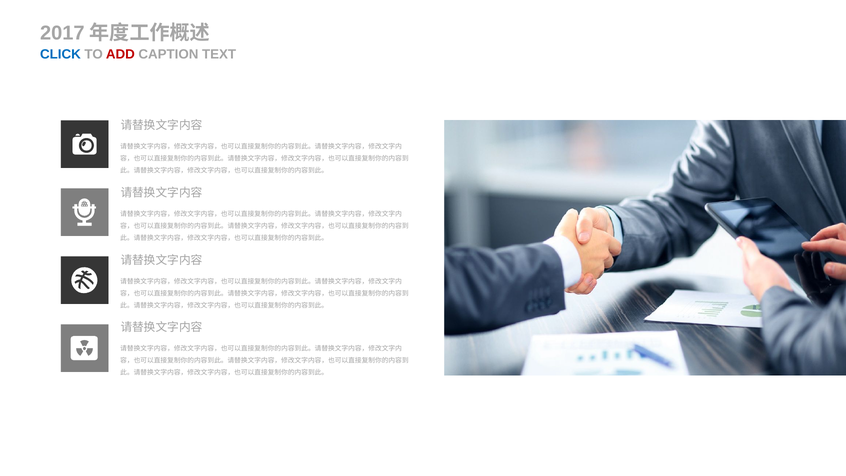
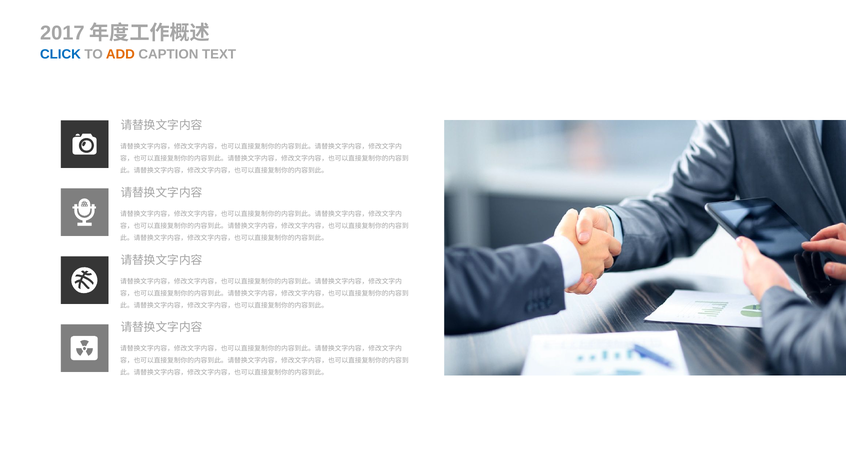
ADD colour: red -> orange (120, 54)
